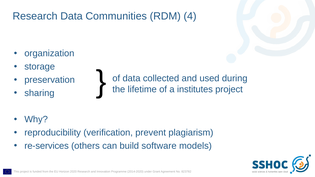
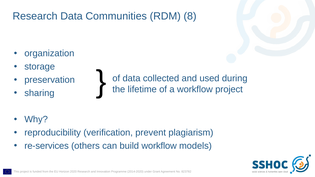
4: 4 -> 8 (190, 16)
a institutes: institutes -> workflow (195, 90)
build software: software -> workflow (159, 146)
